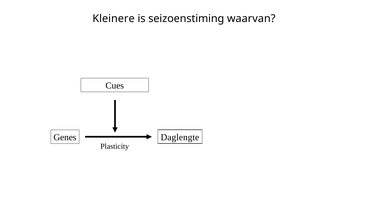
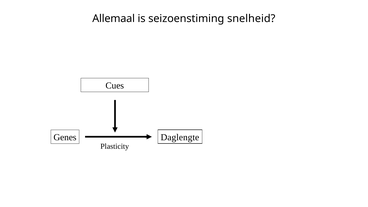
Kleinere: Kleinere -> Allemaal (114, 19)
waarvan: waarvan -> snelheid (251, 19)
